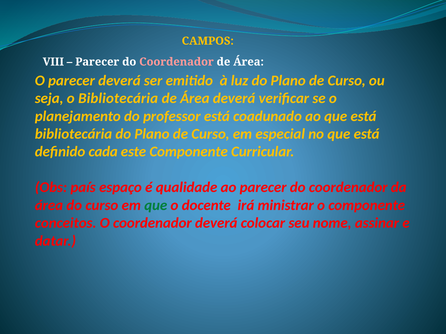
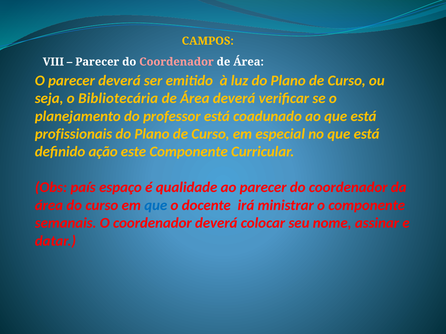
bibliotecária: bibliotecária -> profissionais (73, 134)
cada: cada -> ação (103, 152)
que colour: green -> blue (156, 206)
conceitos: conceitos -> semanais (66, 223)
